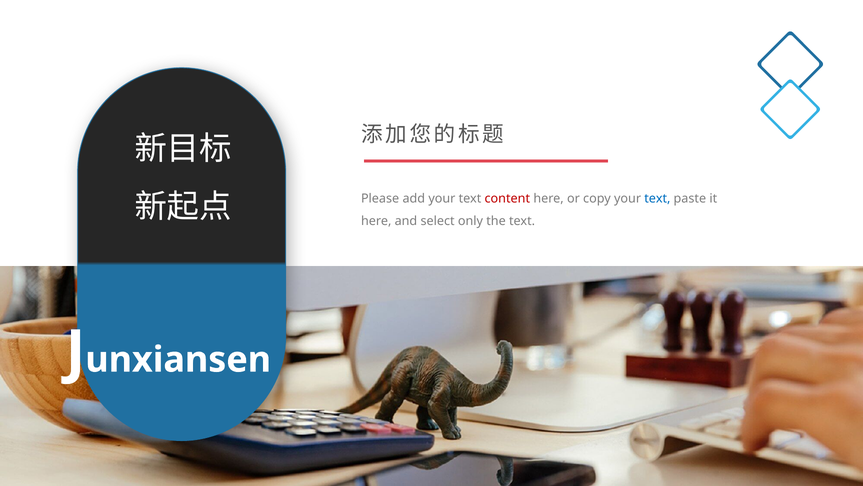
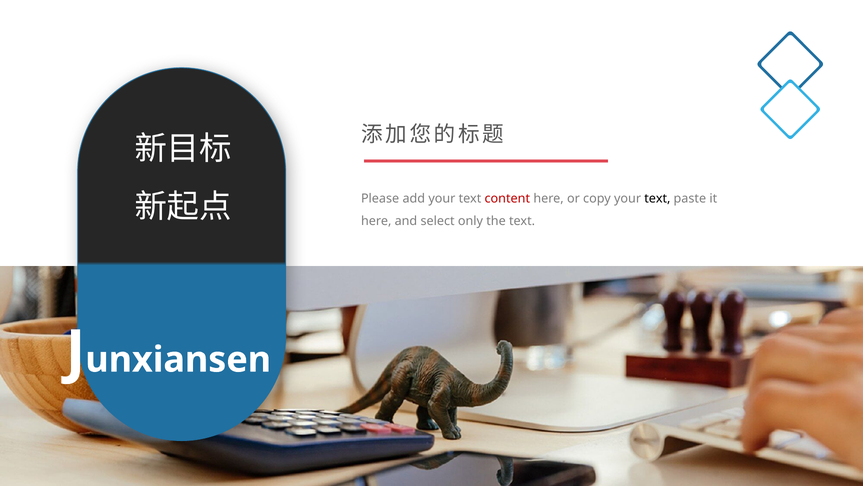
text colour: blue -> black (657, 198)
